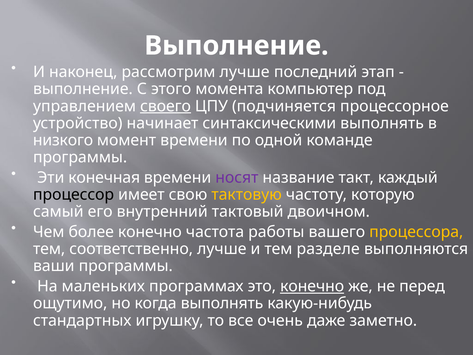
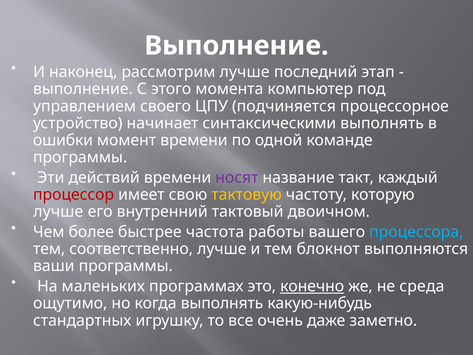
своего underline: present -> none (166, 106)
низкого: низкого -> ошибки (63, 140)
конечная: конечная -> действий (104, 177)
процессор colour: black -> red (74, 194)
самый: самый -> лучше (58, 211)
более конечно: конечно -> быстрее (150, 232)
процессора colour: yellow -> light blue (416, 232)
разделе: разделе -> блокнот (328, 249)
перед: перед -> среда (422, 286)
